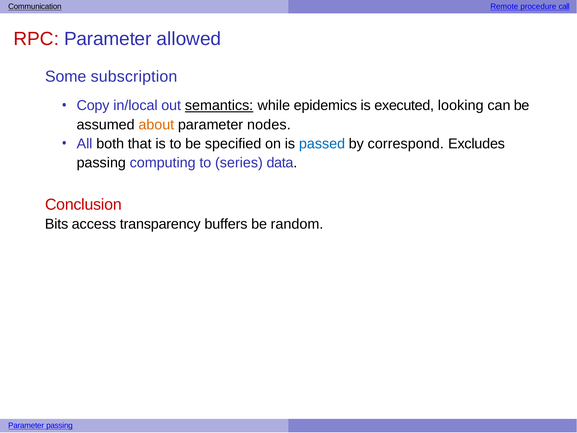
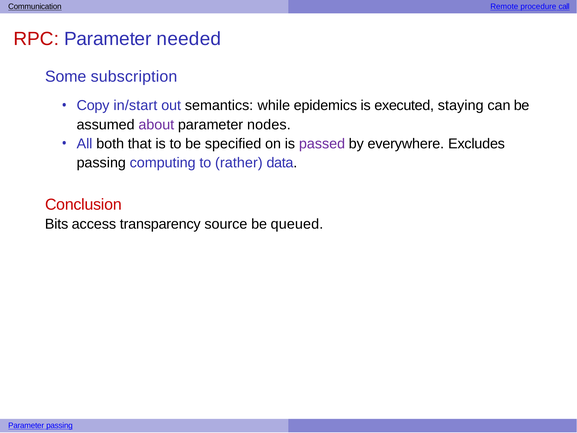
allowed: allowed -> needed (189, 39)
in/local: in/local -> in/start (135, 106)
semantics underline: present -> none (219, 106)
looking: looking -> staying (461, 106)
about colour: orange -> purple (156, 125)
passed colour: blue -> purple (322, 144)
correspond: correspond -> everywhere (406, 144)
series: series -> rather (239, 163)
buffers: buffers -> source (226, 224)
random: random -> queued (297, 224)
